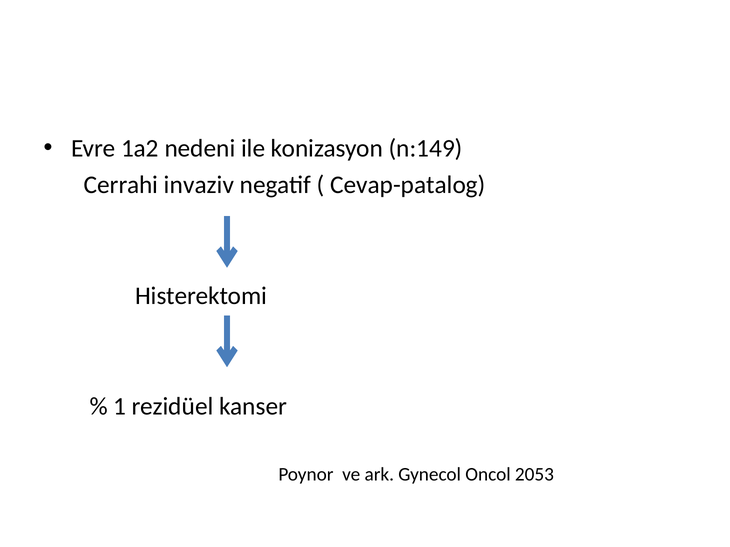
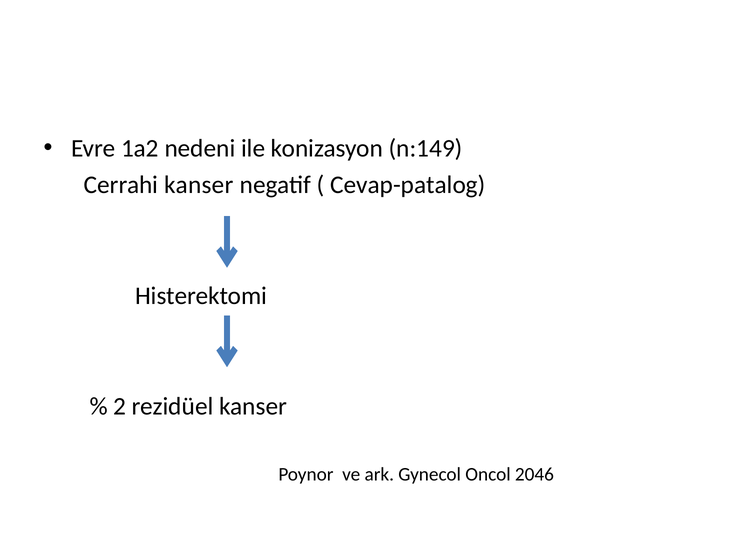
Cerrahi invaziv: invaziv -> kanser (199, 185)
1: 1 -> 2 (120, 407)
2053: 2053 -> 2046 (534, 475)
